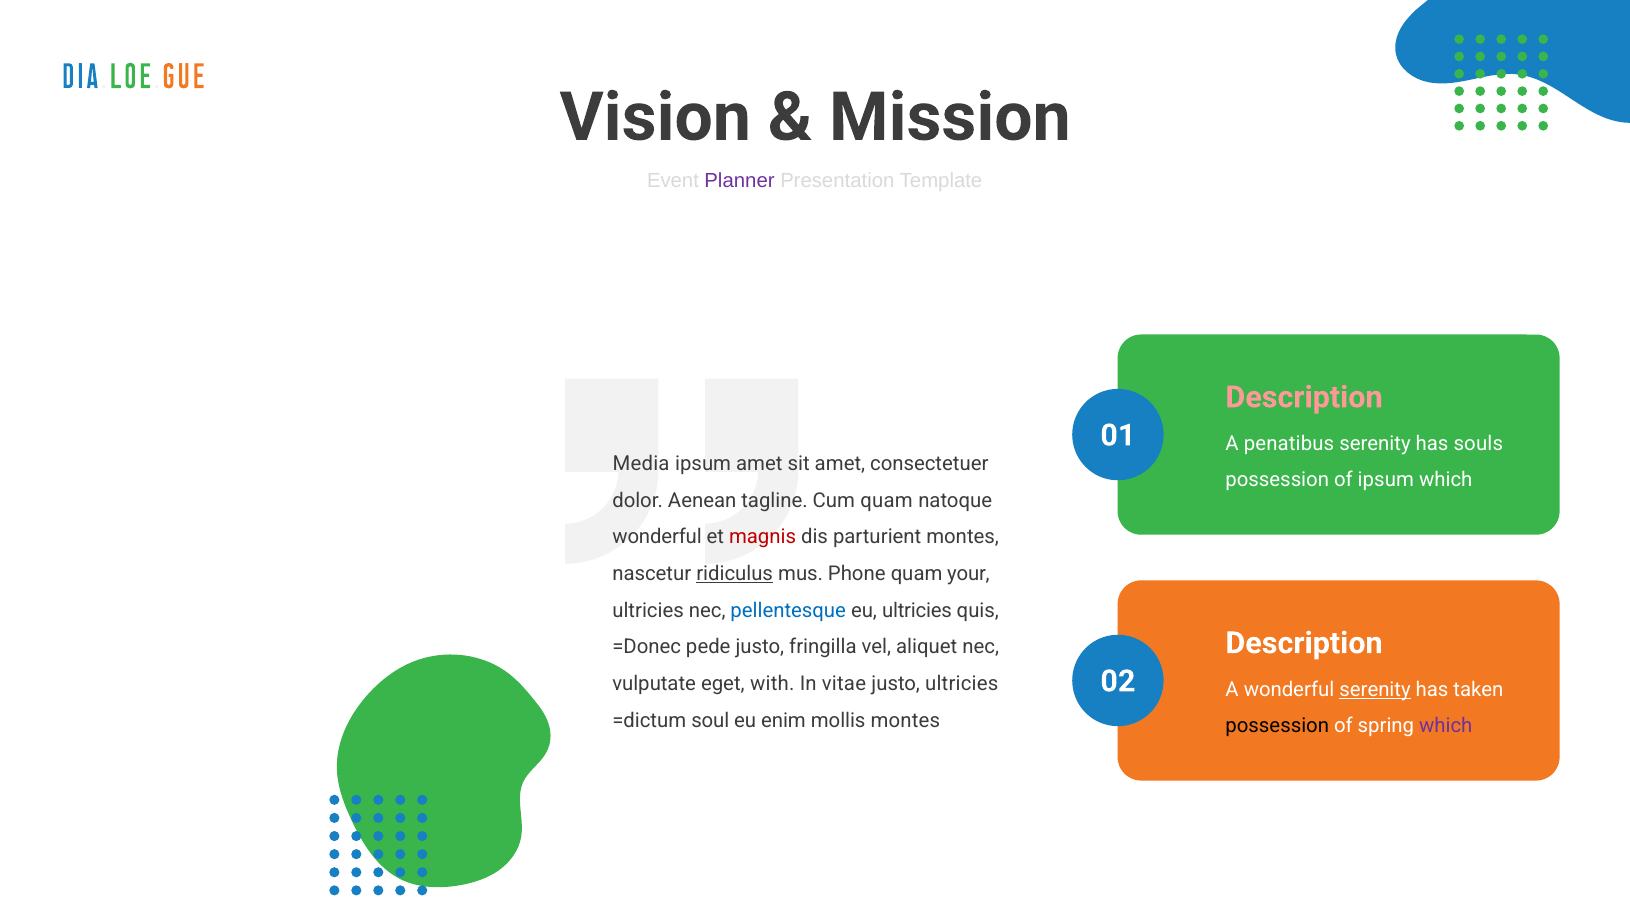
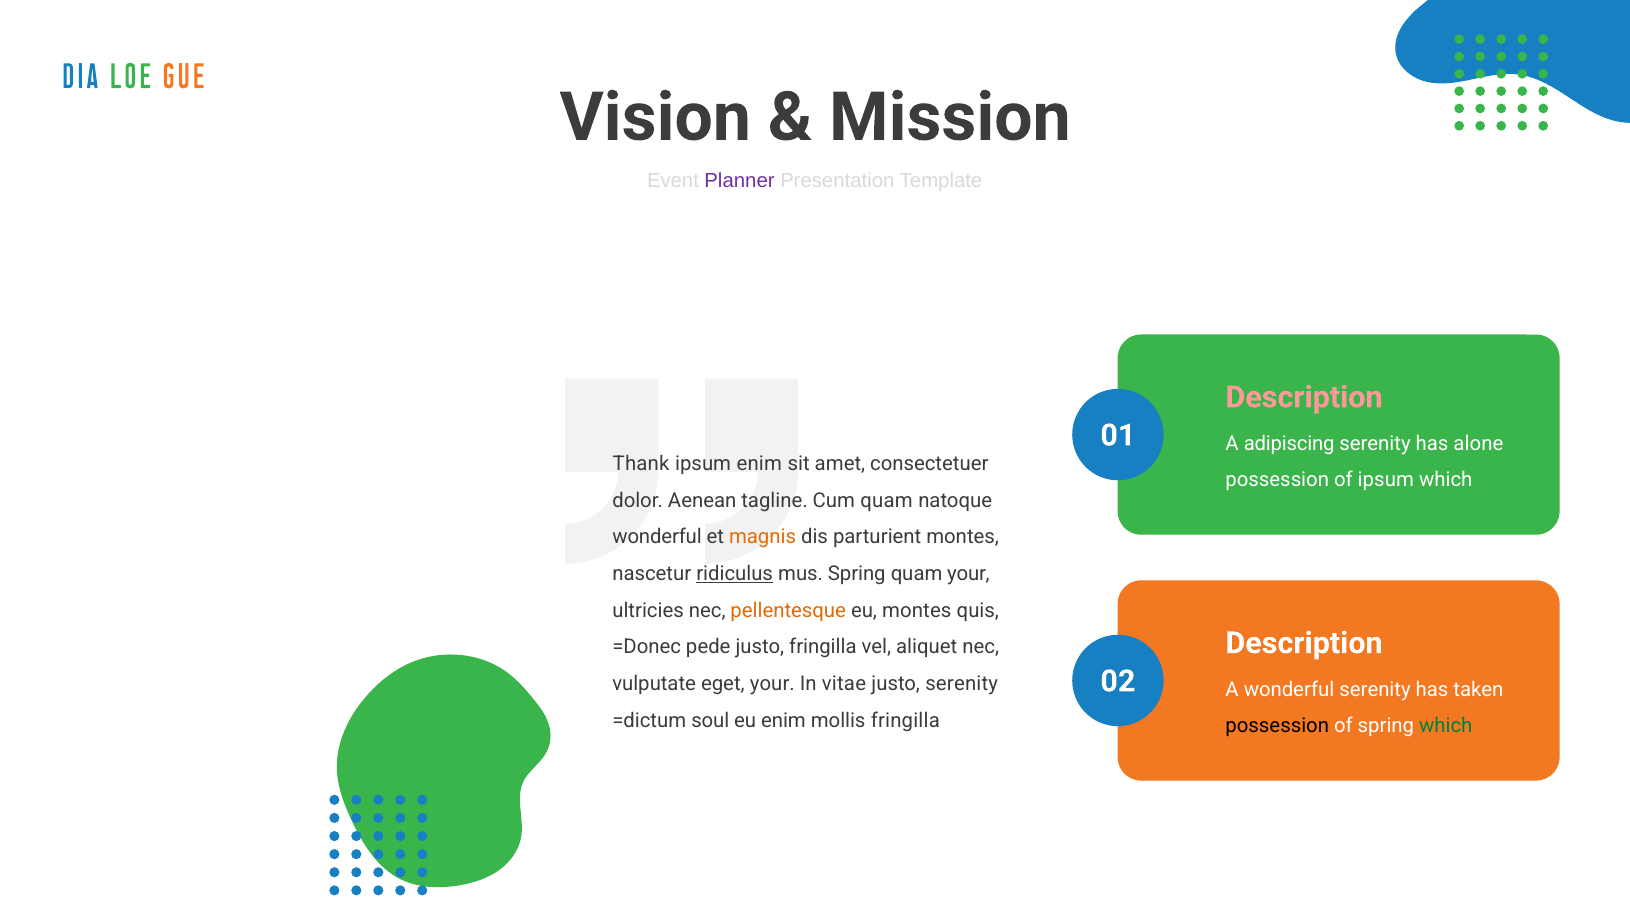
penatibus: penatibus -> adipiscing (1289, 443)
souls: souls -> alone (1478, 443)
Media: Media -> Thank (641, 464)
ipsum amet: amet -> enim (759, 464)
magnis colour: red -> orange (763, 537)
mus Phone: Phone -> Spring (857, 574)
pellentesque colour: blue -> orange (788, 610)
eu ultricies: ultricies -> montes (917, 610)
eget with: with -> your (772, 684)
justo ultricies: ultricies -> serenity (962, 684)
serenity underline: present -> none (1375, 689)
mollis montes: montes -> fringilla (905, 720)
which colour: purple -> green (1446, 726)
